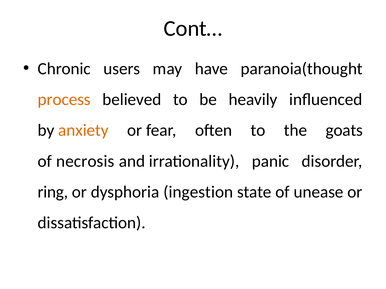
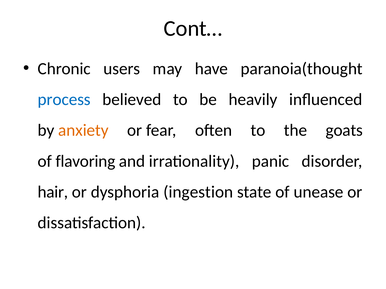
process colour: orange -> blue (64, 100)
necrosis: necrosis -> flavoring (85, 161)
ring: ring -> hair (53, 192)
